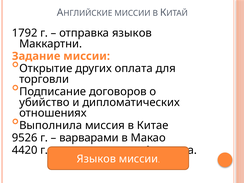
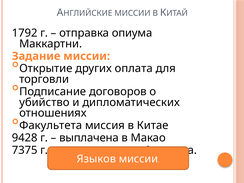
отправка языков: языков -> опиума (132, 33)
Выполнила: Выполнила -> Факультета (51, 125)
9526: 9526 -> 9428 (25, 138)
варварами: варварами -> выплачена (89, 138)
4420: 4420 -> 7375 (25, 150)
